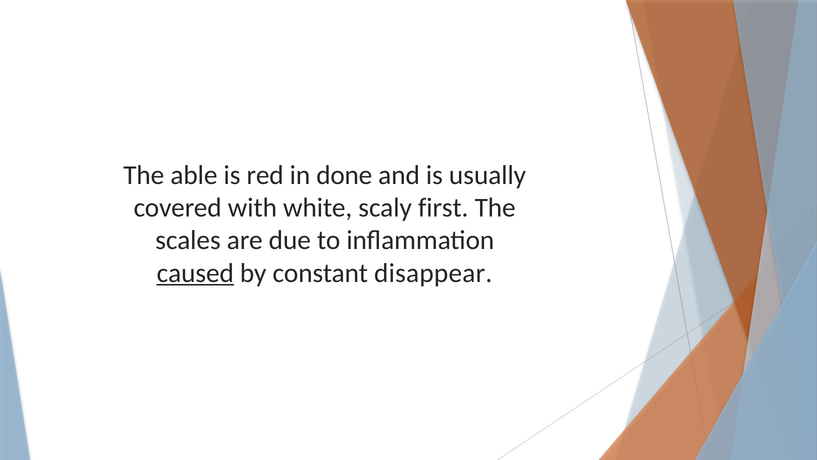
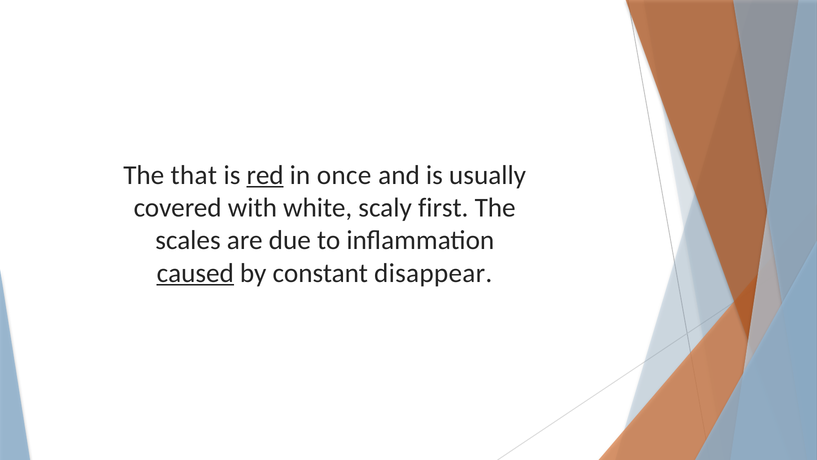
able: able -> that (194, 175)
red underline: none -> present (265, 175)
done: done -> once (344, 175)
